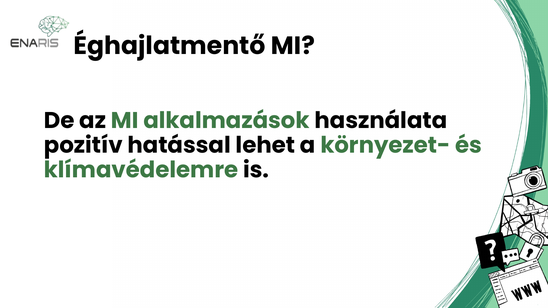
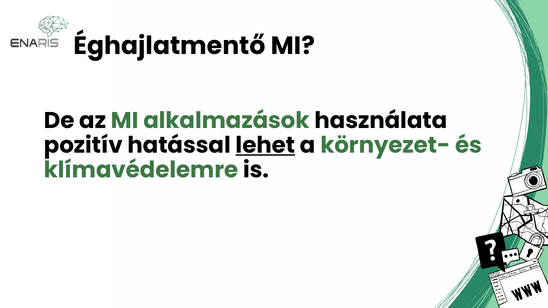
lehet underline: none -> present (265, 145)
